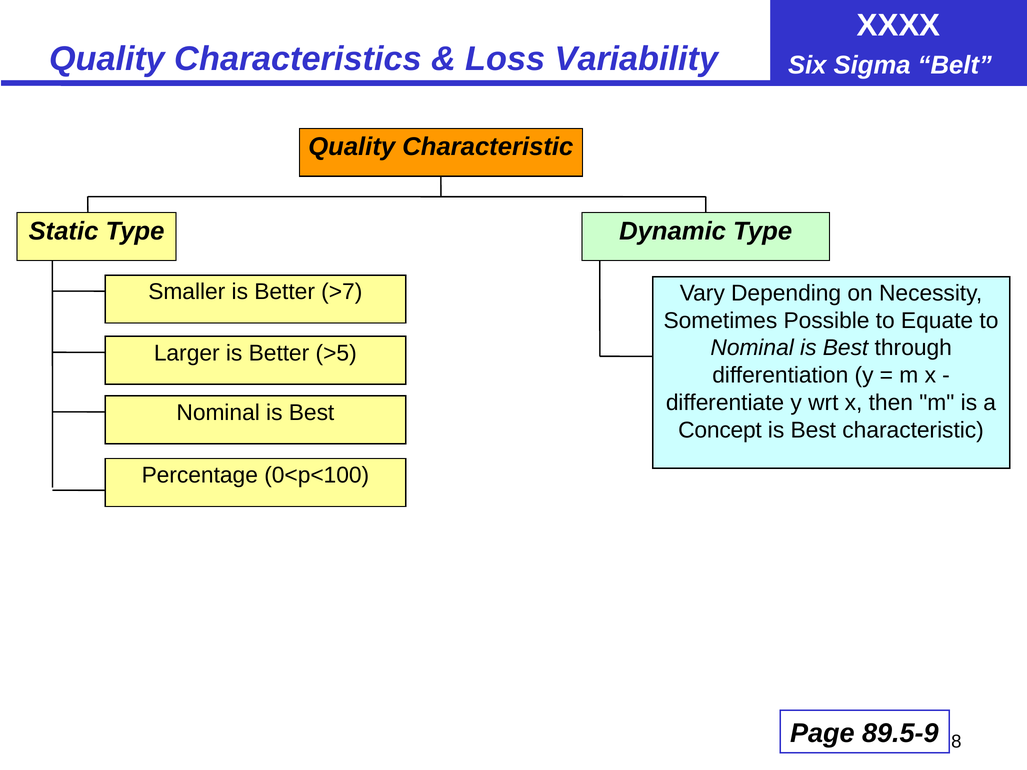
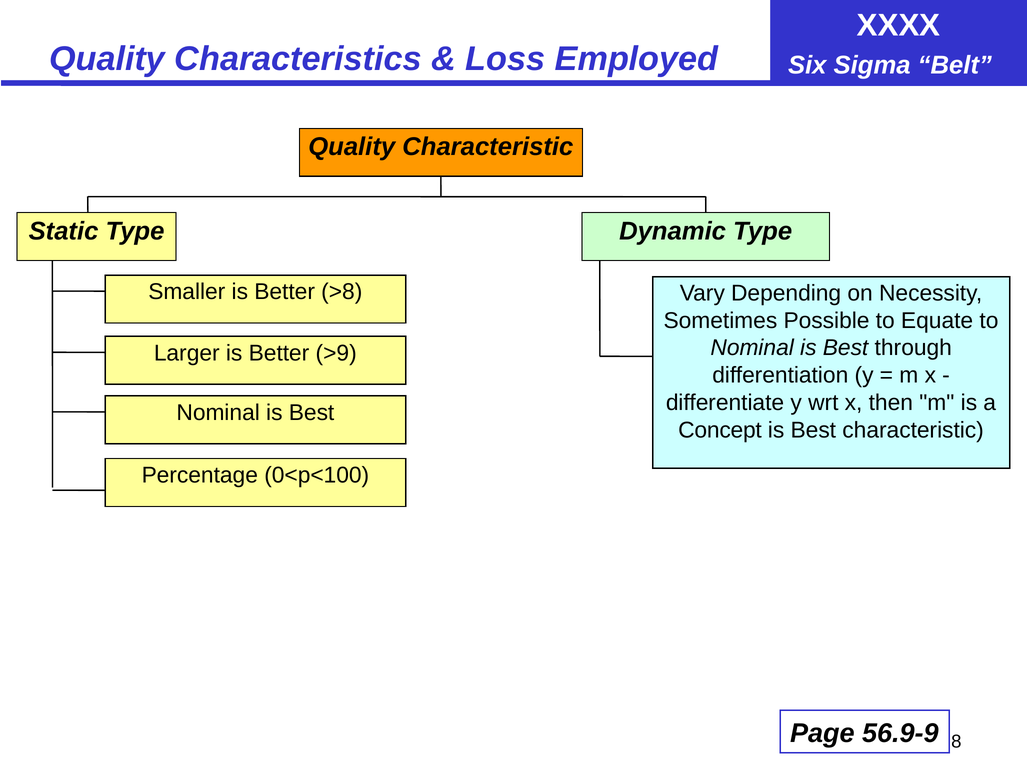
Variability: Variability -> Employed (636, 59)
>7: >7 -> >8 (342, 292)
>5: >5 -> >9 (336, 353)
89.5-9: 89.5-9 -> 56.9-9 (901, 733)
